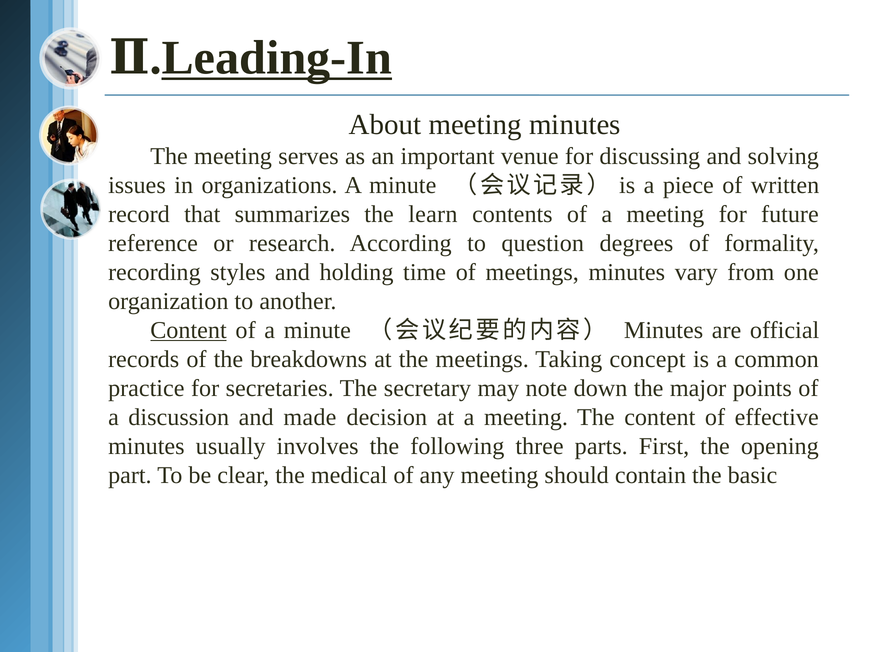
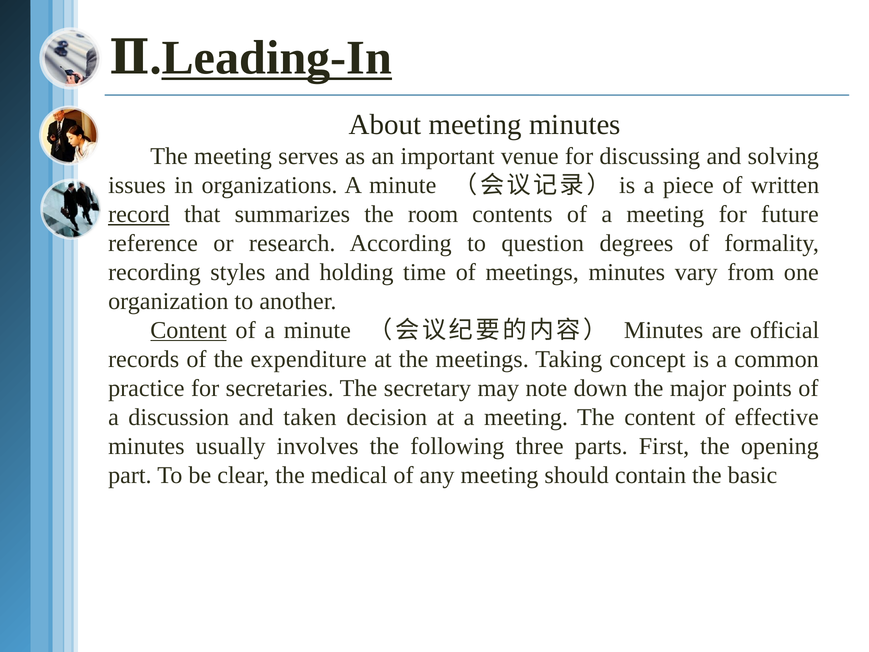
record underline: none -> present (139, 214)
learn: learn -> room (433, 214)
breakdowns: breakdowns -> expenditure (309, 359)
made: made -> taken (310, 417)
